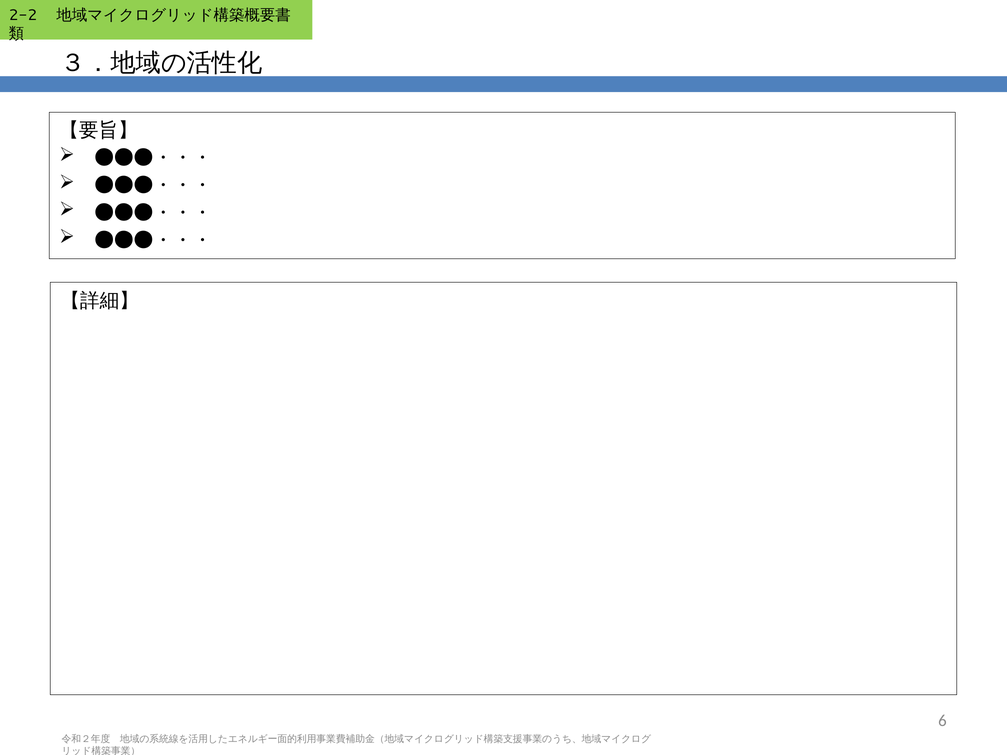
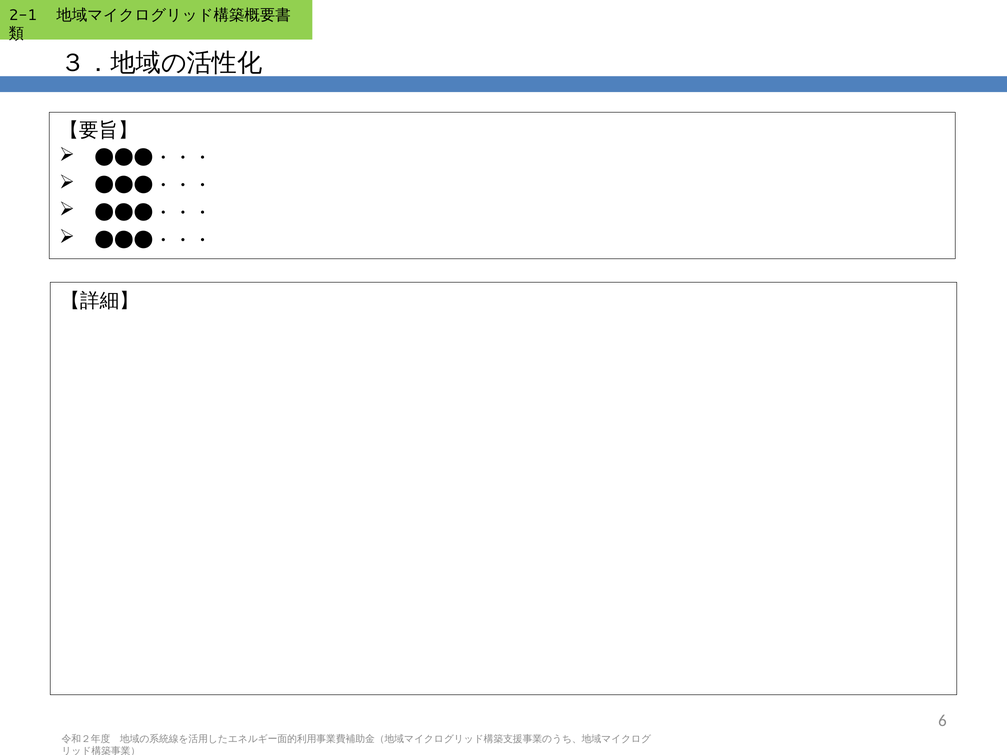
2-2: 2-2 -> 2-1 (23, 15)
